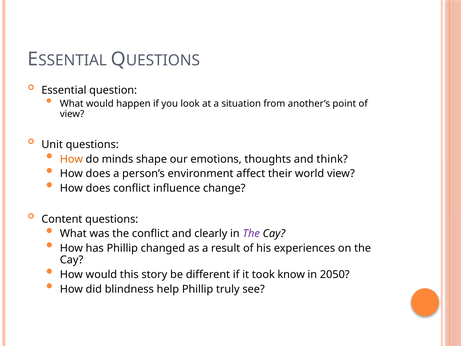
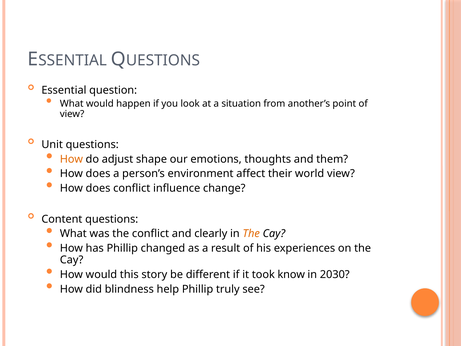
minds: minds -> adjust (117, 159)
think: think -> them (332, 159)
The colour: purple -> orange (251, 234)
2050: 2050 -> 2030 (335, 274)
